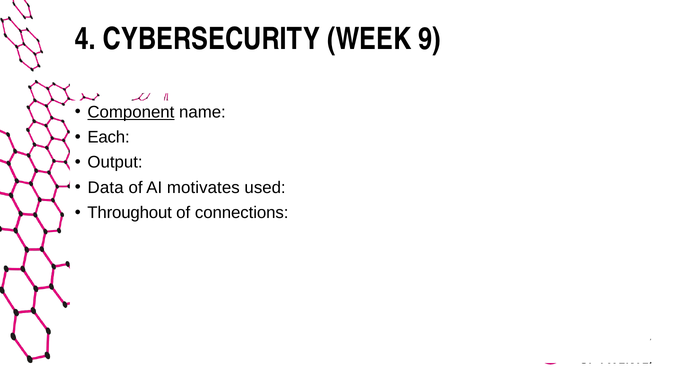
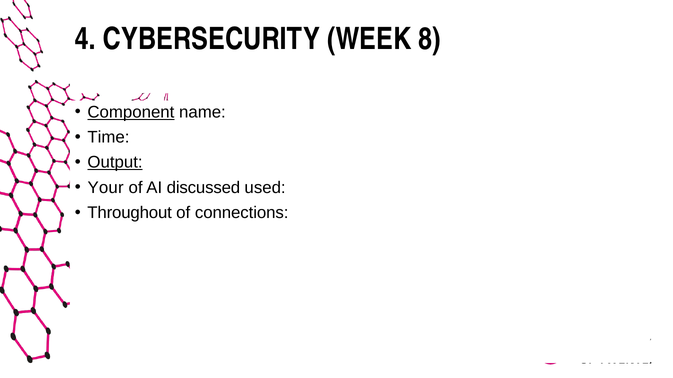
9: 9 -> 8 (430, 39)
Each: Each -> Time (108, 137)
Output underline: none -> present (115, 163)
Data: Data -> Your (106, 188)
motivates: motivates -> discussed (203, 188)
